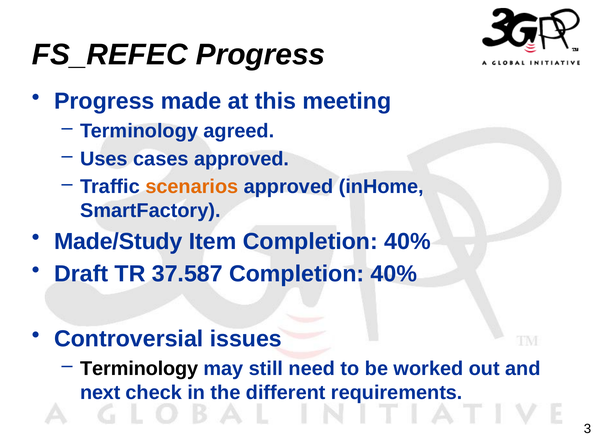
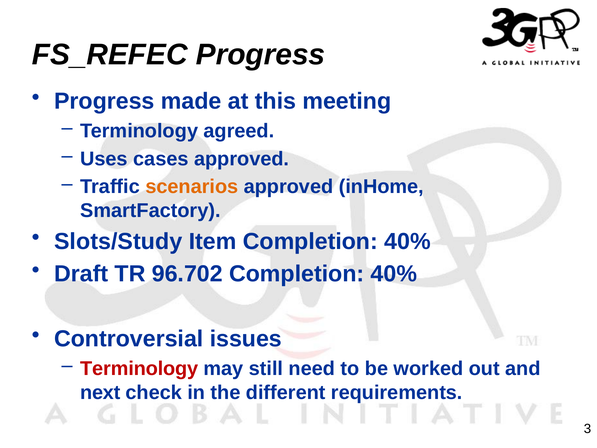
Made/Study: Made/Study -> Slots/Study (118, 241)
37.587: 37.587 -> 96.702 (187, 274)
Terminology colour: black -> red (139, 368)
